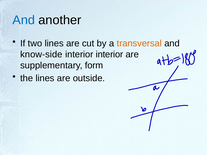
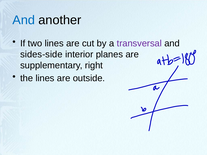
transversal colour: orange -> purple (139, 43)
know-side: know-side -> sides-side (41, 54)
interior interior: interior -> planes (109, 54)
form: form -> right (94, 66)
